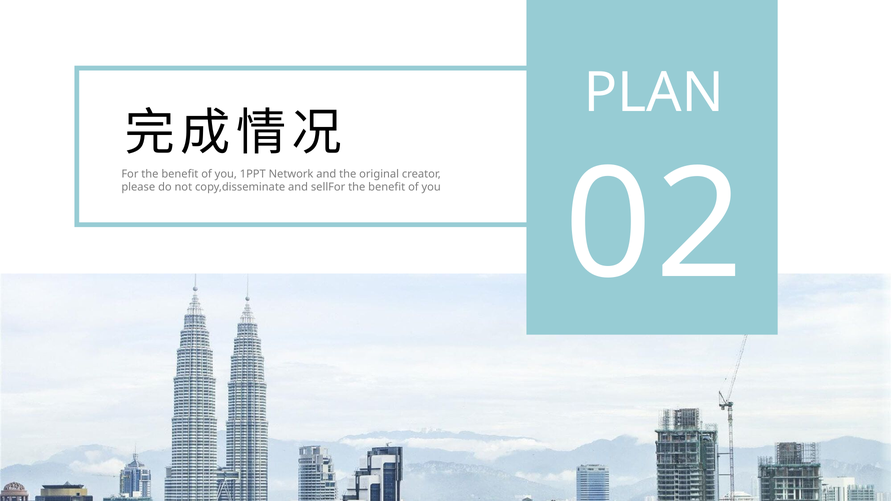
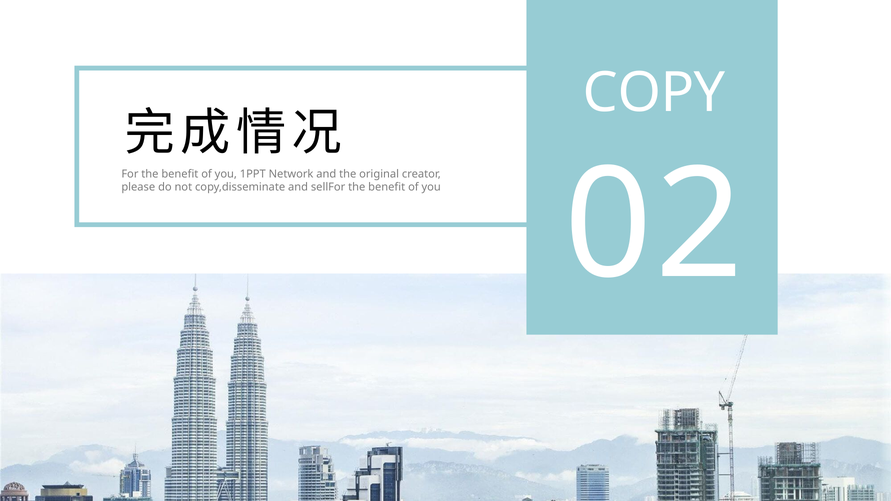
PLAN: PLAN -> COPY (654, 93)
